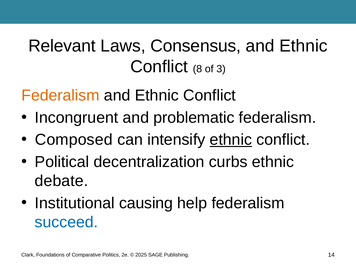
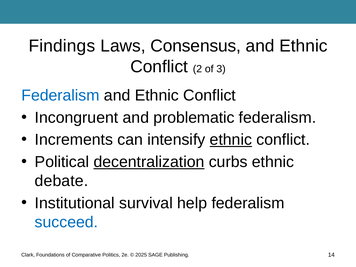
Relevant: Relevant -> Findings (62, 46)
8: 8 -> 2 (197, 69)
Federalism colour: orange -> blue (60, 95)
Composed: Composed -> Increments (74, 140)
decentralization underline: none -> present (149, 162)
causing: causing -> survival (146, 203)
